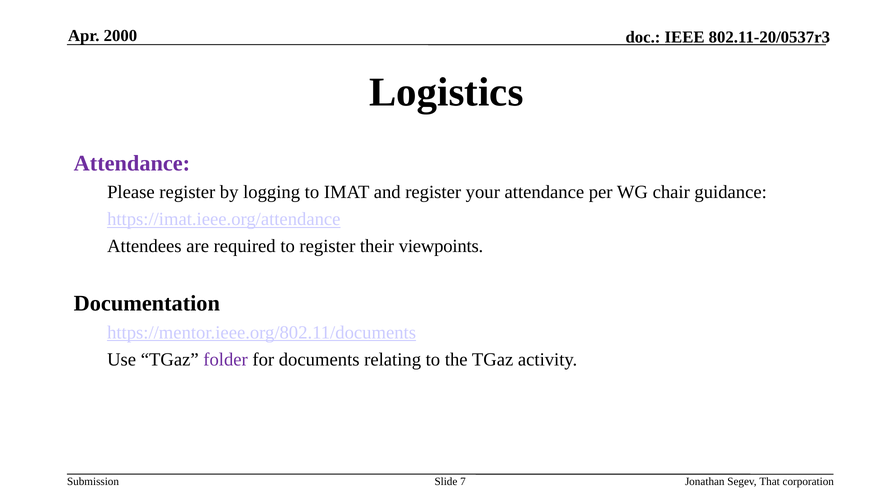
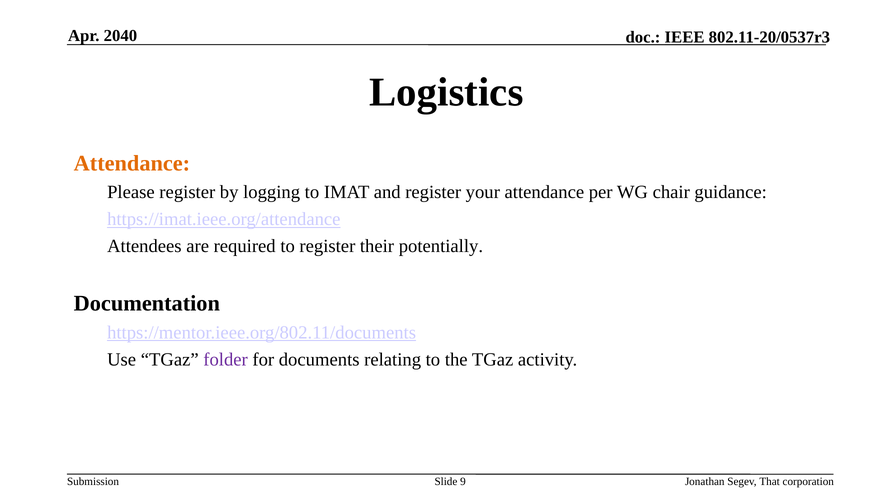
2000: 2000 -> 2040 (120, 36)
Attendance colour: purple -> orange (132, 163)
viewpoints: viewpoints -> potentially (441, 246)
7: 7 -> 9 (463, 482)
